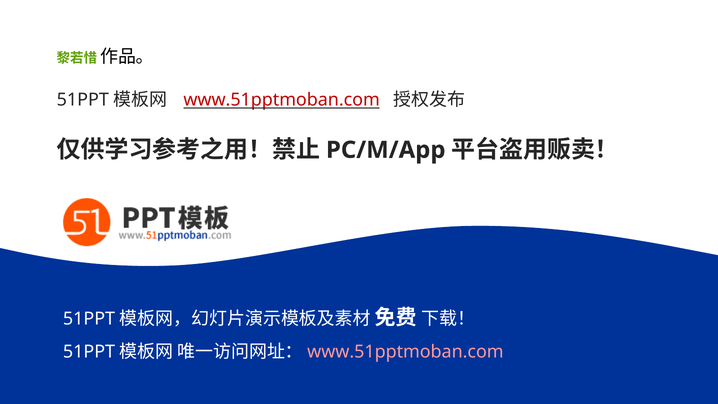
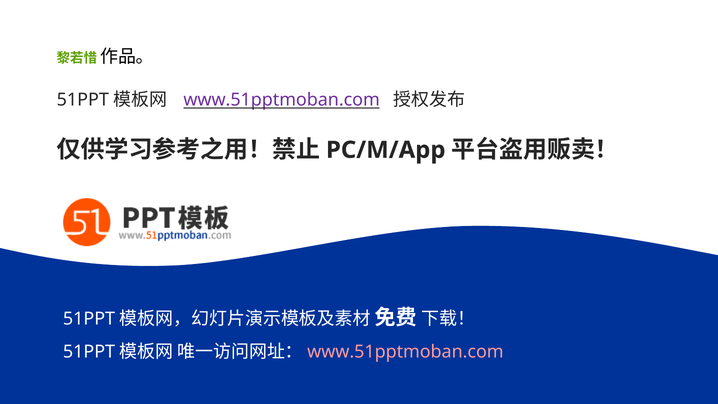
www.51pptmoban.com colour: red -> purple (282, 100)
